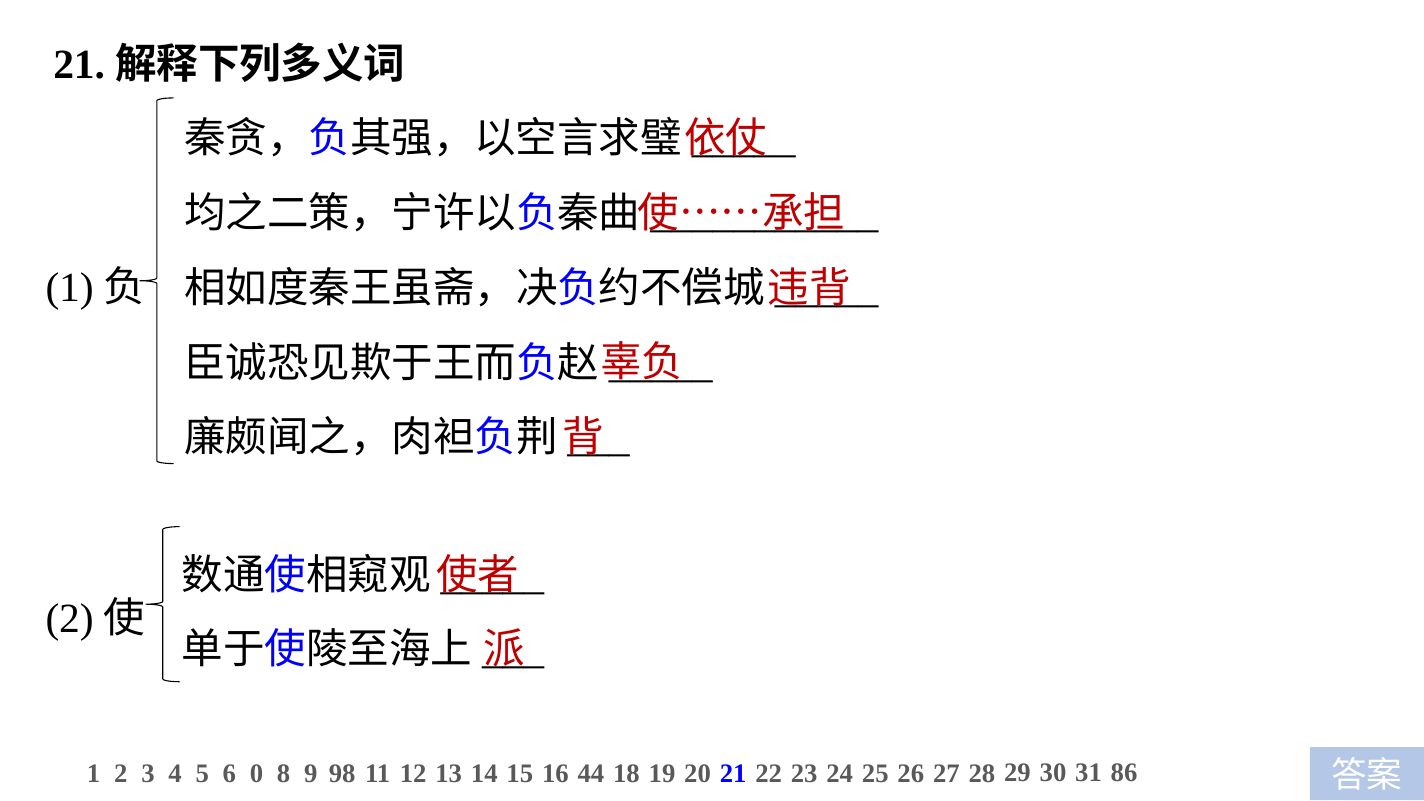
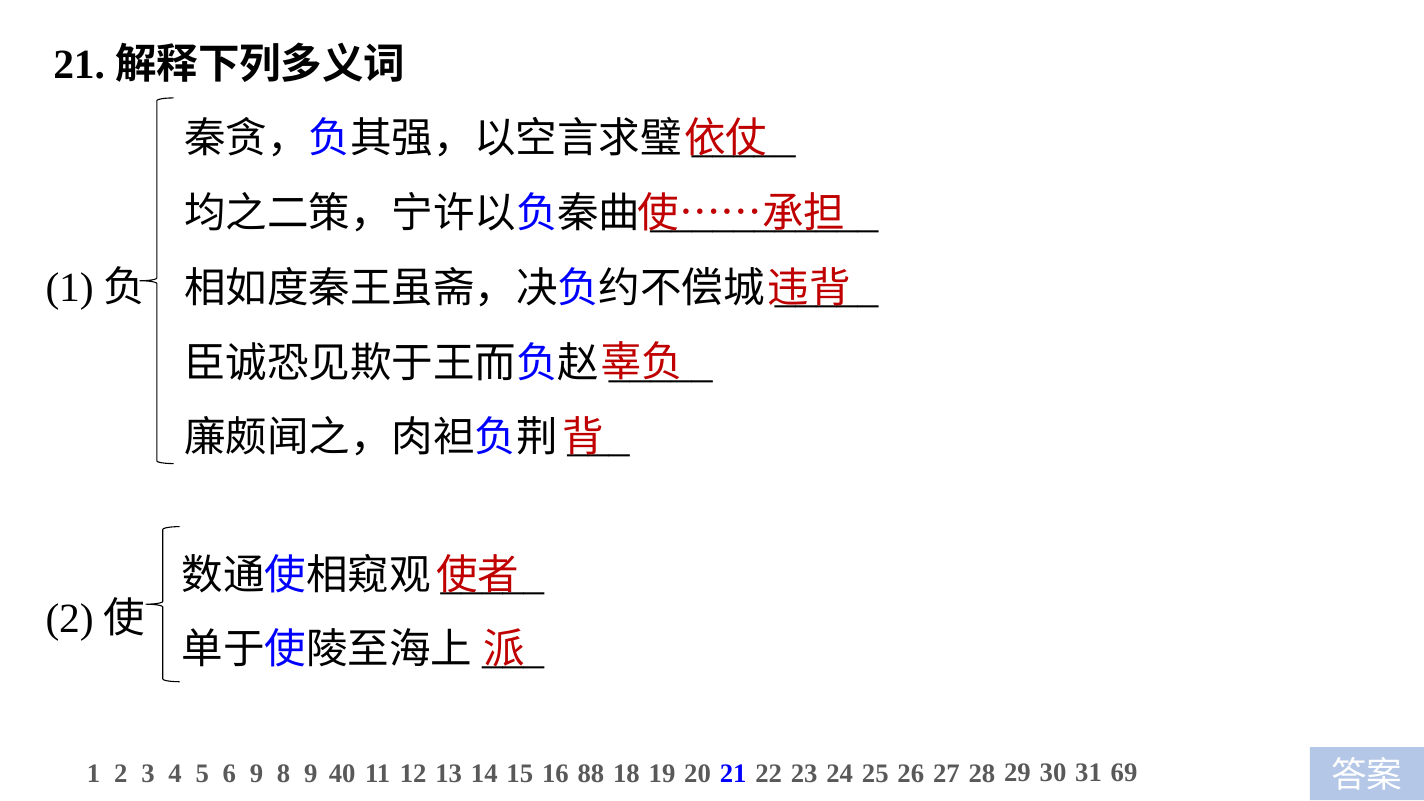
6 0: 0 -> 9 (256, 774)
98: 98 -> 40 (342, 774)
44: 44 -> 88 (591, 774)
86: 86 -> 69 (1124, 773)
